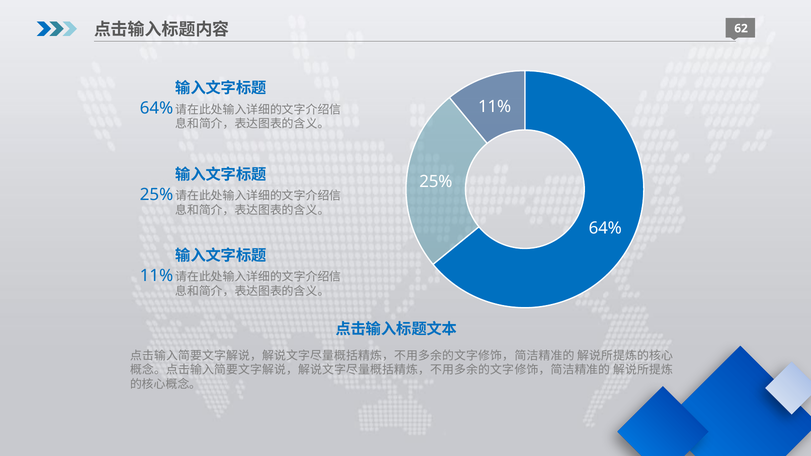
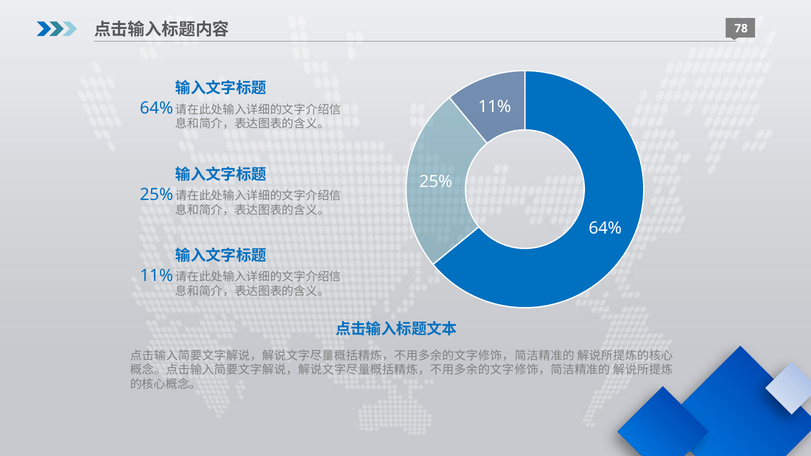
62: 62 -> 78 (741, 28)
